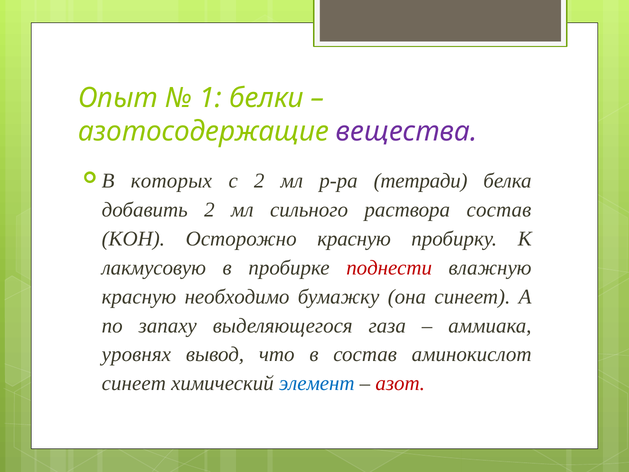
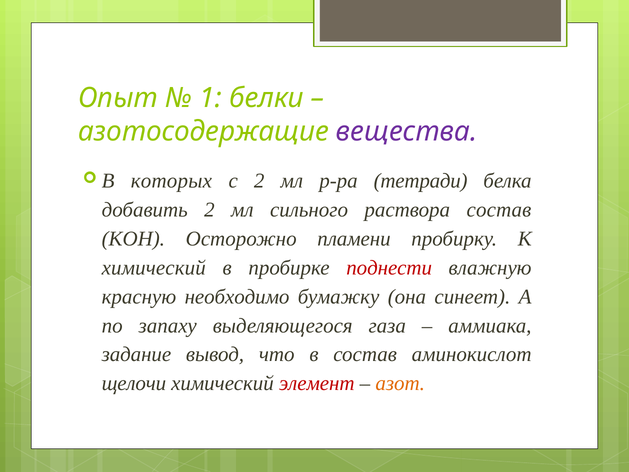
Осторожно красную: красную -> пламени (354, 239)
лакмусовую: лакмусовую -> химический (154, 268)
уровнях: уровнях -> задание (136, 354)
синеет: синеет -> щелочи (134, 383)
элемент colour: blue -> red (317, 383)
азот colour: red -> orange (400, 383)
